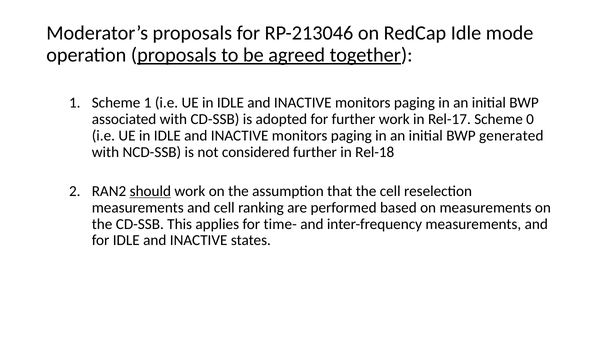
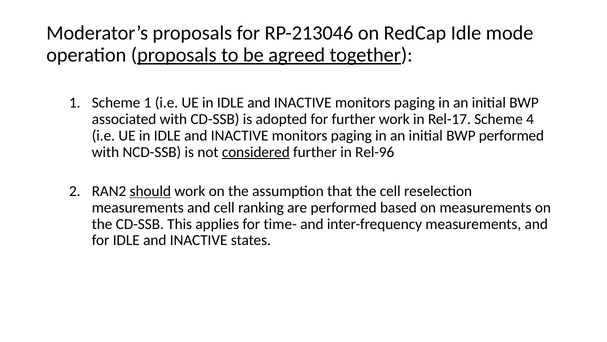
0: 0 -> 4 (530, 119)
BWP generated: generated -> performed (511, 135)
considered underline: none -> present (256, 152)
Rel-18: Rel-18 -> Rel-96 (375, 152)
